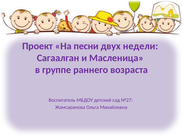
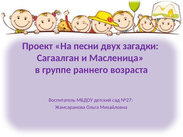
недели: недели -> загадки (141, 46)
